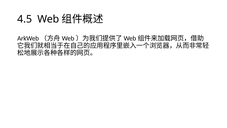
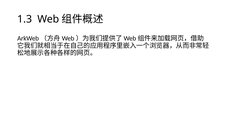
4.5: 4.5 -> 1.3 (25, 19)
